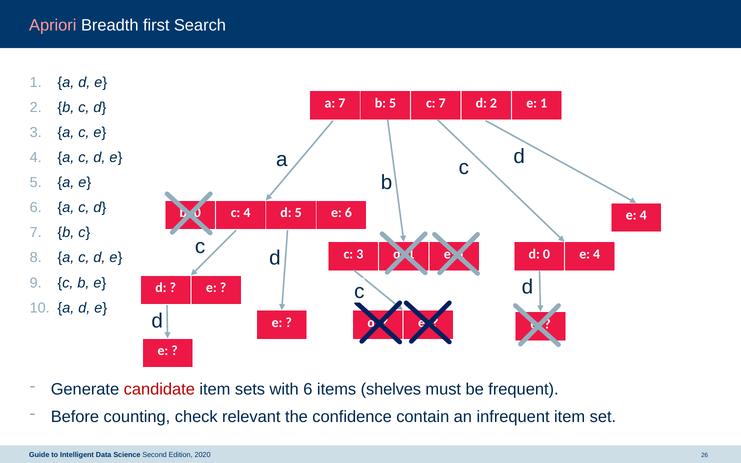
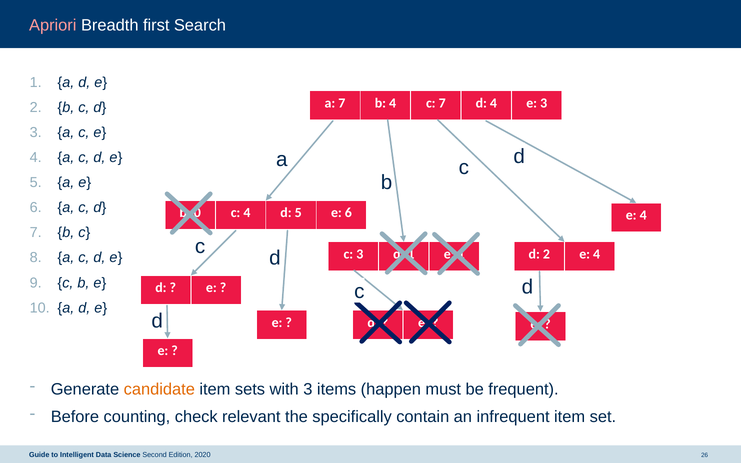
b 5: 5 -> 4 (393, 103)
d 2: 2 -> 4 (493, 103)
1: 1 -> 3 (544, 103)
d 0: 0 -> 2 (546, 254)
candidate colour: red -> orange (159, 389)
with 6: 6 -> 3 (308, 389)
shelves: shelves -> happen (391, 389)
confidence: confidence -> specifically (352, 417)
